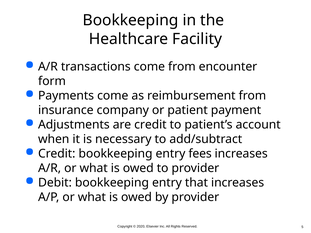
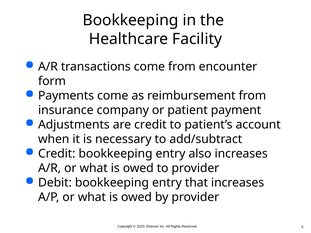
fees: fees -> also (200, 154)
